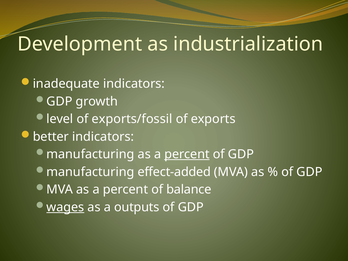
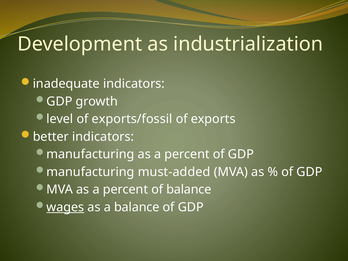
percent underline: present -> none (187, 154)
effect-added: effect-added -> must-added (174, 172)
a outputs: outputs -> balance (137, 207)
